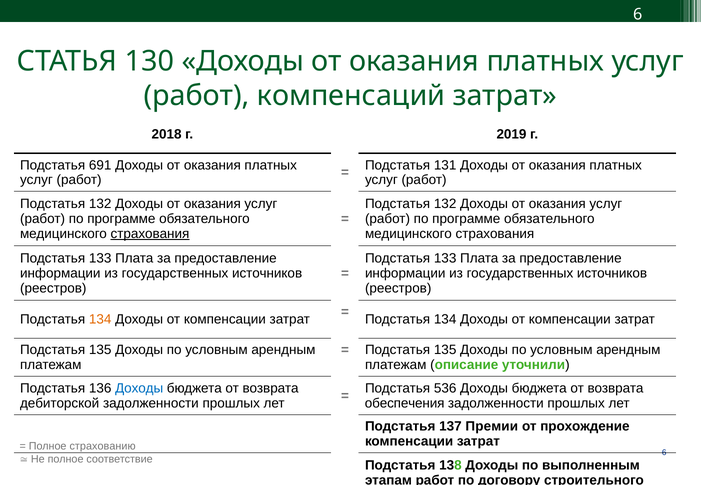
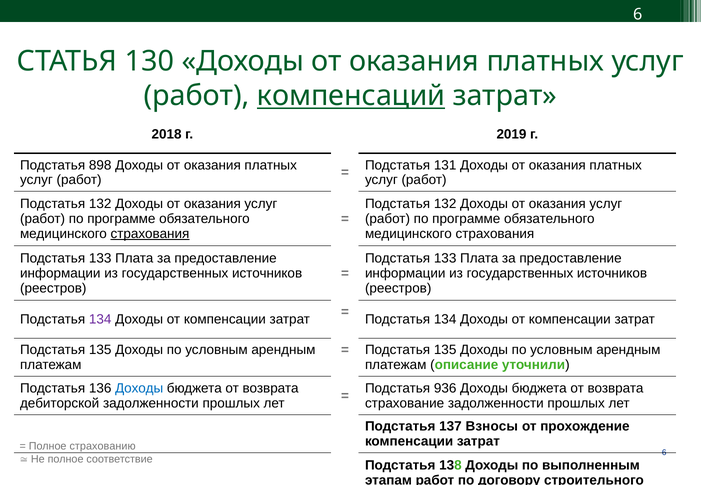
компенсаций underline: none -> present (351, 96)
691: 691 -> 898 (100, 165)
134 colour: orange -> purple (100, 320)
536: 536 -> 936 (445, 388)
обеспечения: обеспечения -> страхование (405, 403)
Премии: Премии -> Взносы (492, 427)
